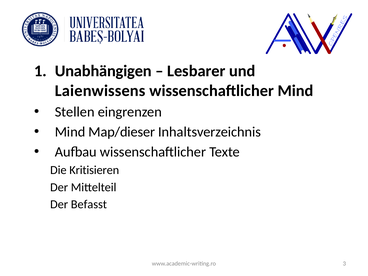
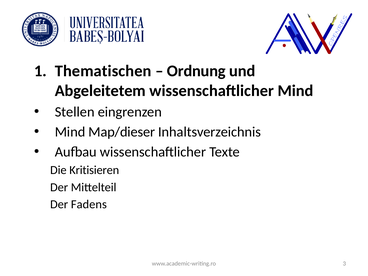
Unabhängigen: Unabhängigen -> Thematischen (103, 71)
Lesbarer: Lesbarer -> Ordnung (196, 71)
Laienwissens: Laienwissens -> Abgeleitetem (100, 91)
Befasst: Befasst -> Fadens (89, 204)
